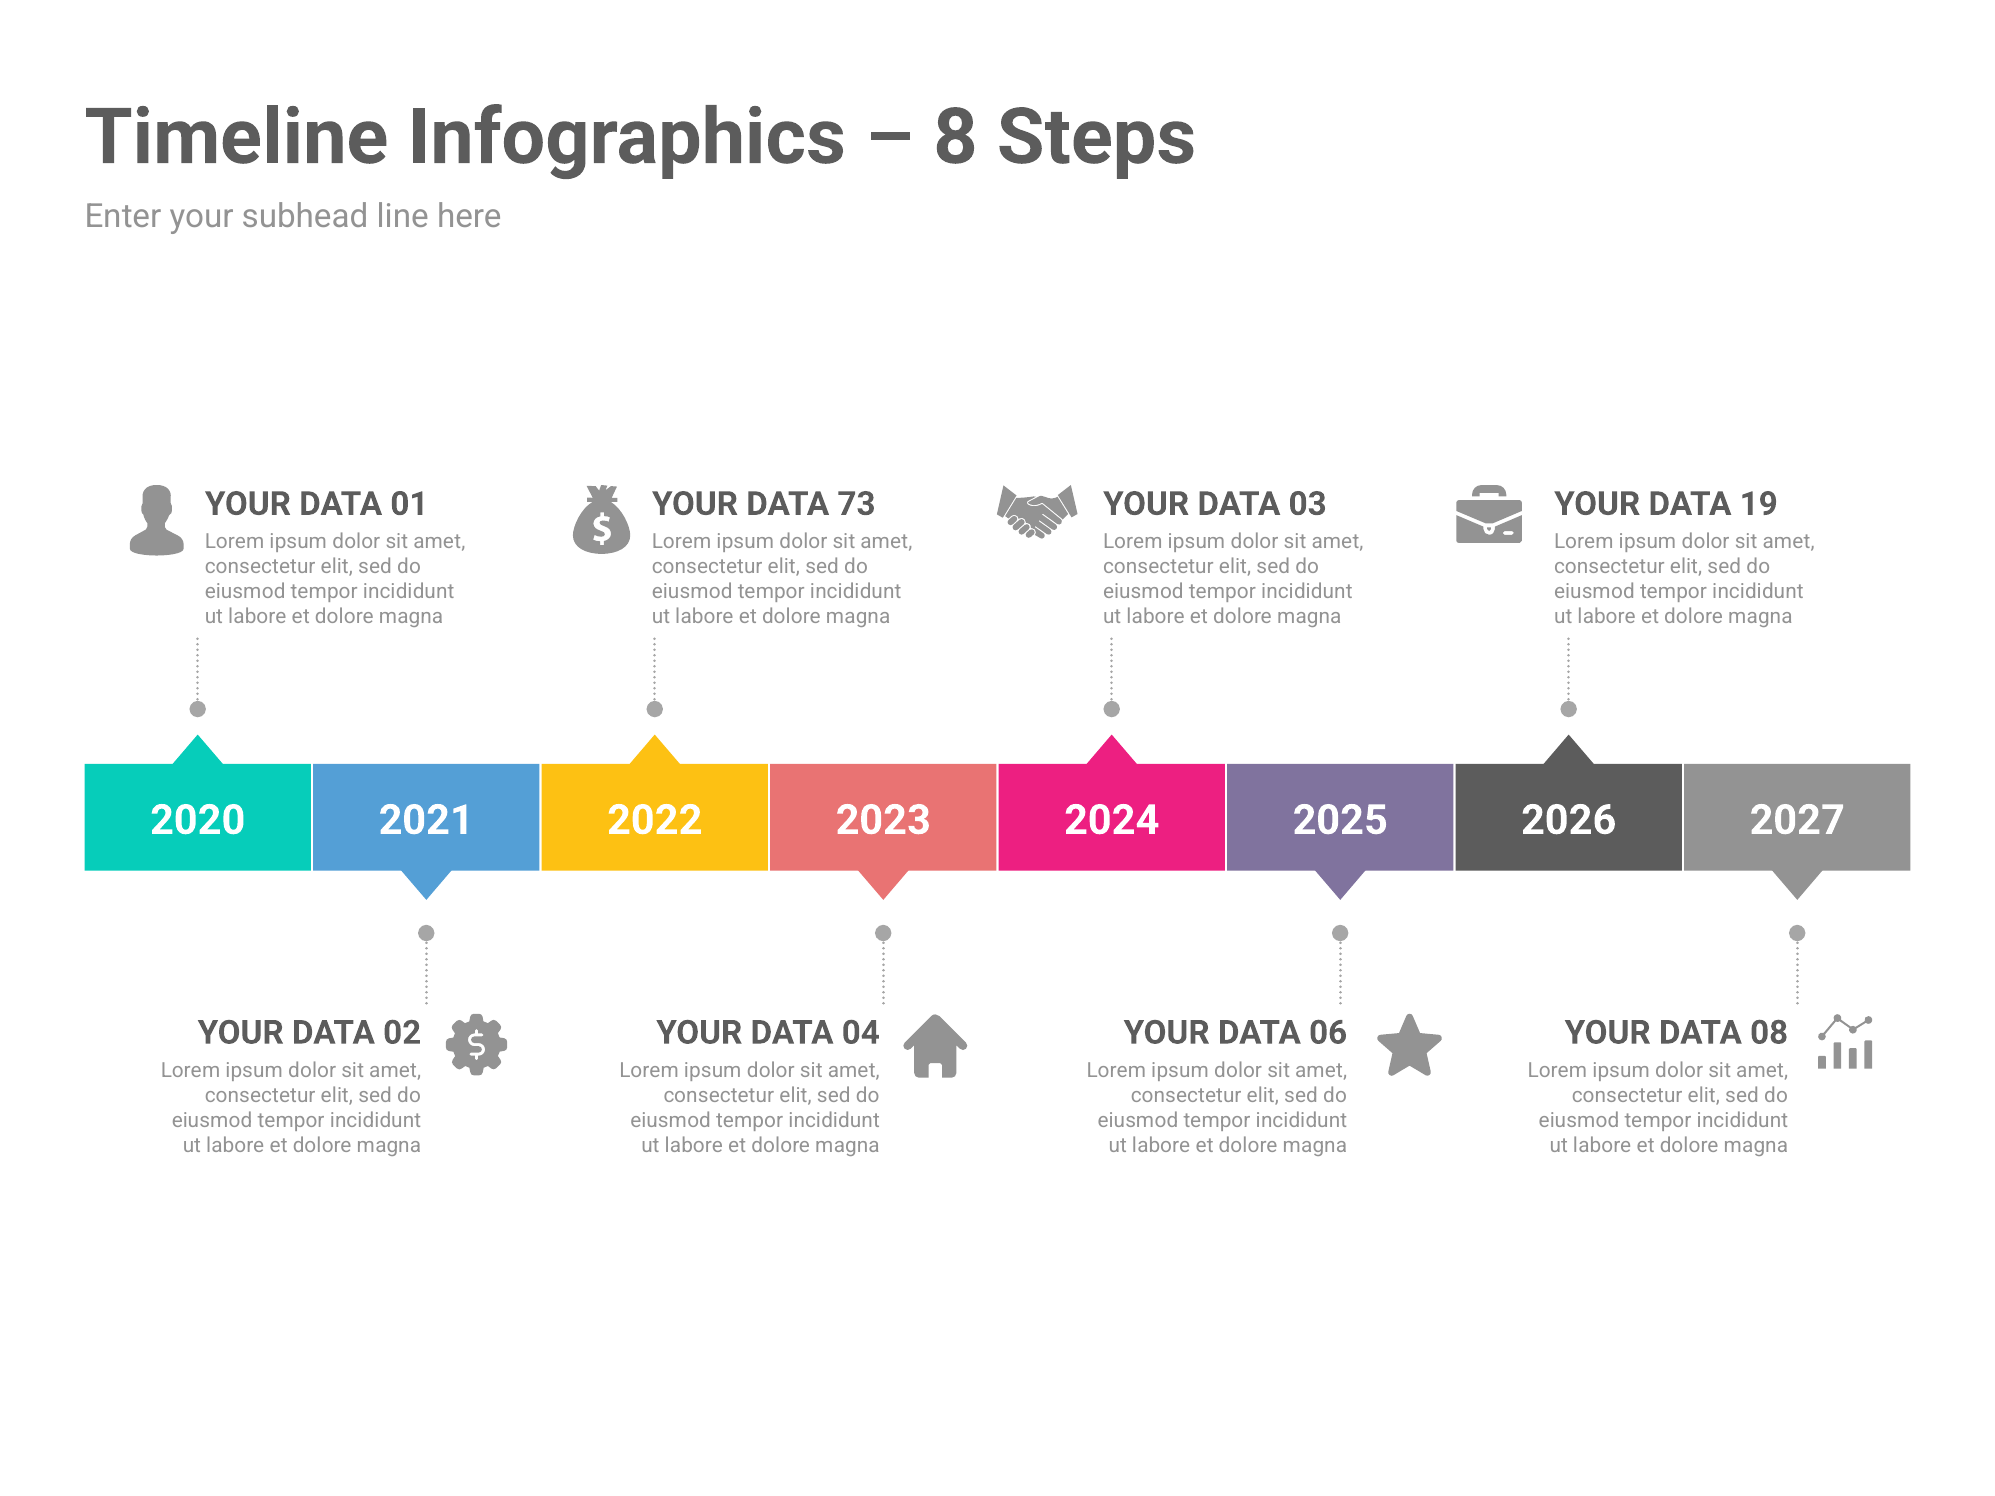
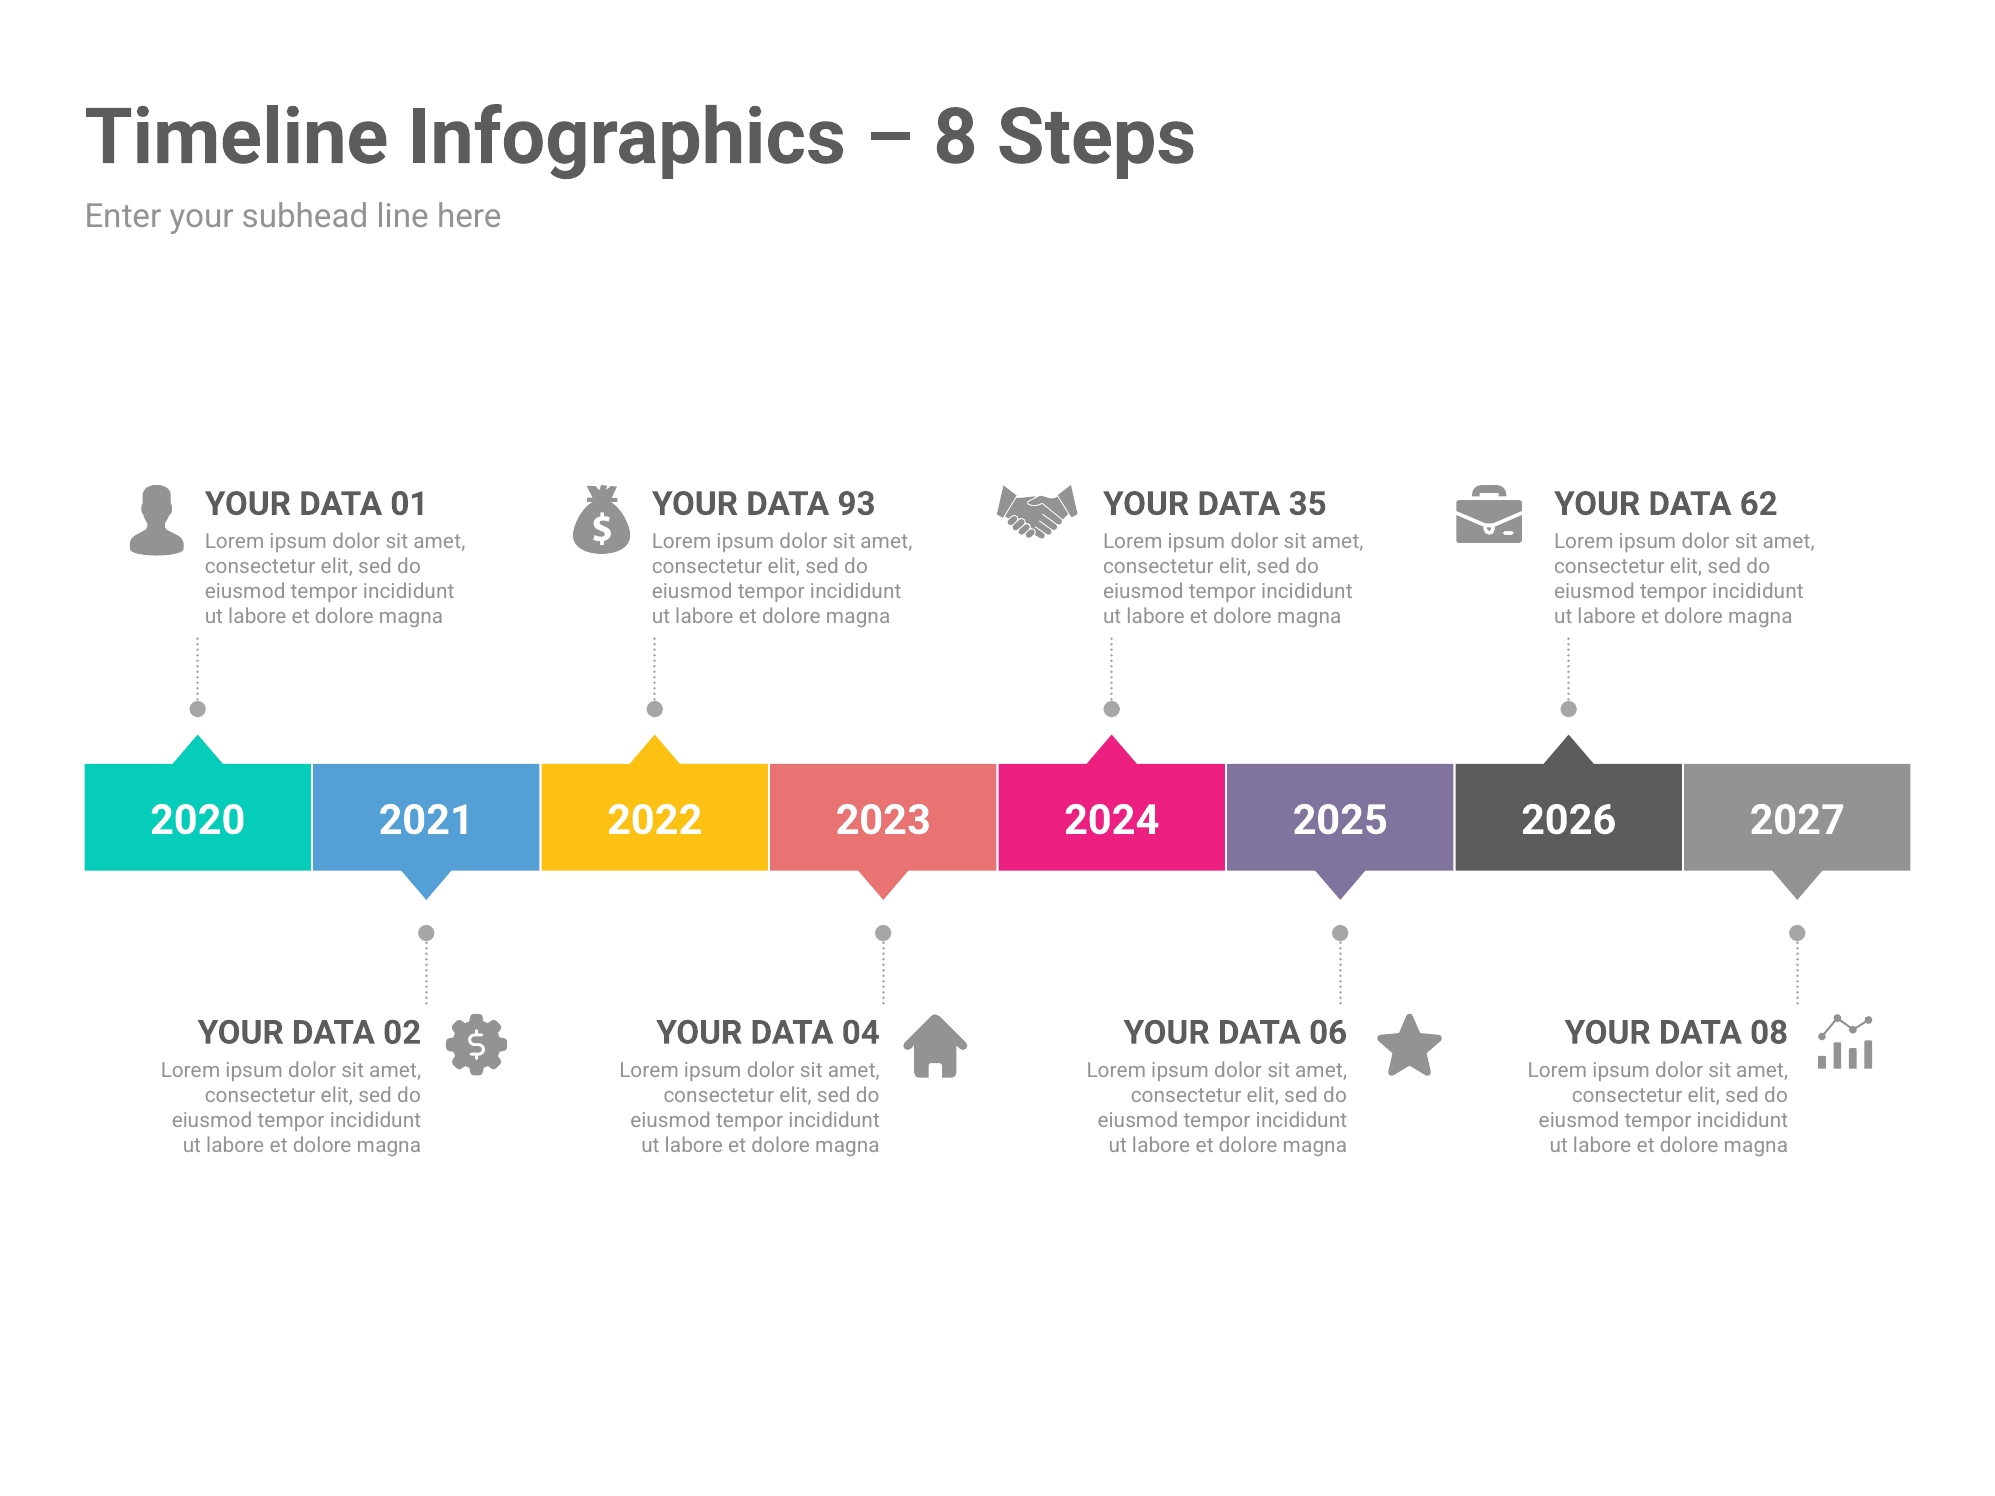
73: 73 -> 93 (856, 504)
03: 03 -> 35 (1308, 504)
19: 19 -> 62 (1759, 504)
